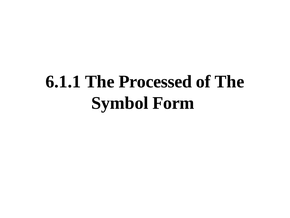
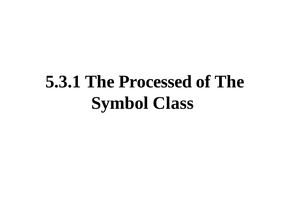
6.1.1: 6.1.1 -> 5.3.1 (63, 81)
Form: Form -> Class (173, 103)
